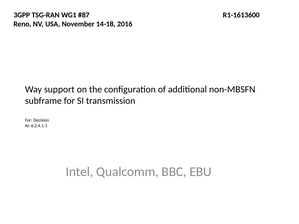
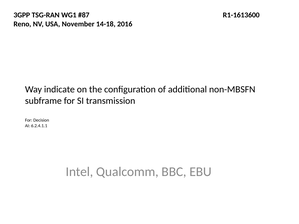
support: support -> indicate (59, 89)
